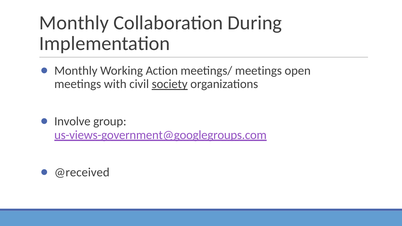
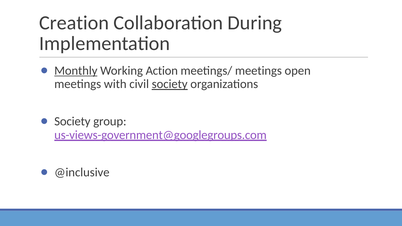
Monthly: Monthly -> Creation (74, 23)
Monthly underline: none -> present (76, 71)
Involve: Involve -> Society (72, 121)
@received: @received -> @inclusive (82, 172)
